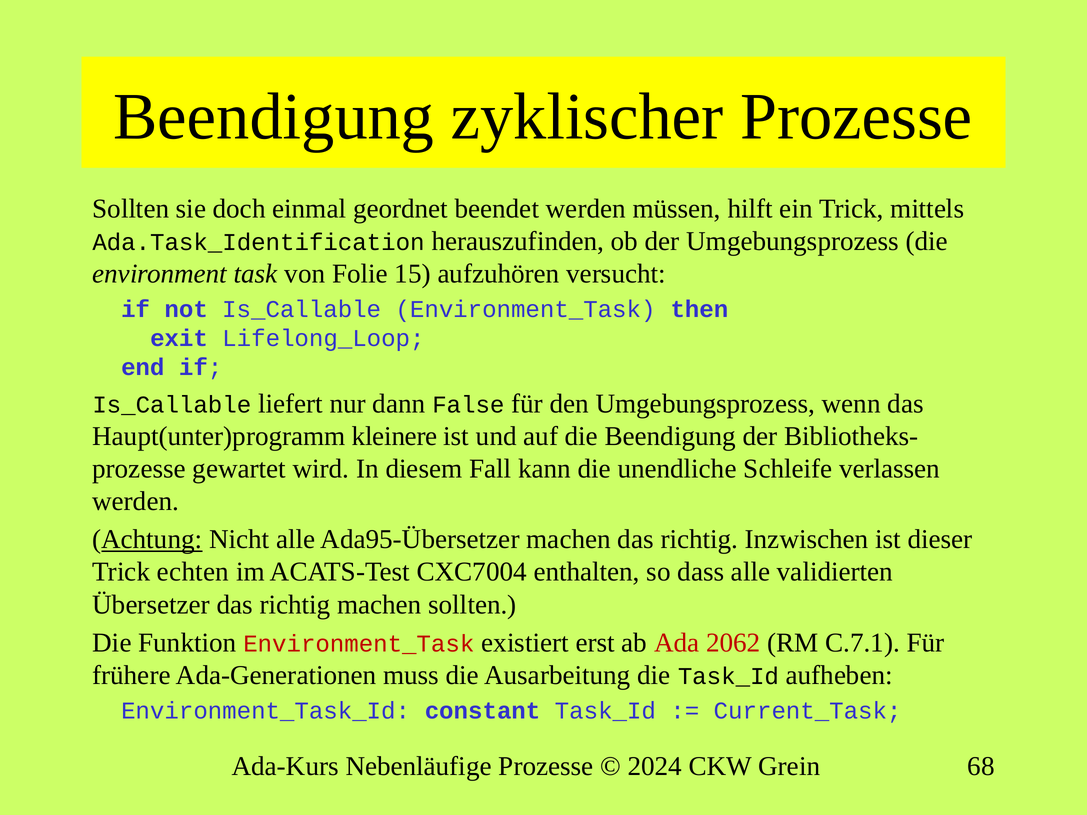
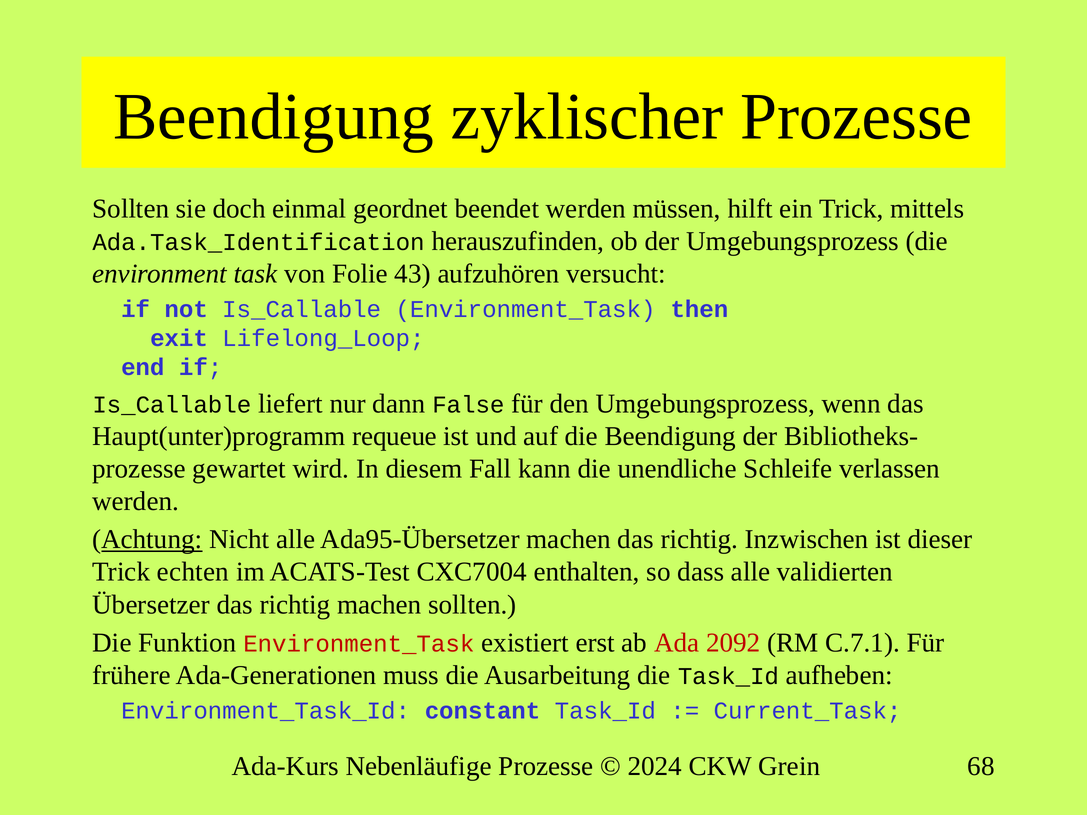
15: 15 -> 43 (413, 274)
kleinere: kleinere -> requeue (395, 436)
2062: 2062 -> 2092 (733, 643)
